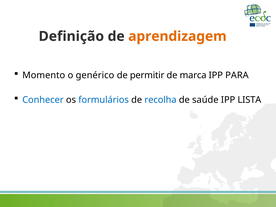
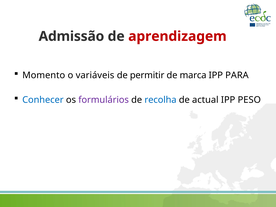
Definição: Definição -> Admissão (71, 36)
aprendizagem colour: orange -> red (177, 36)
genérico: genérico -> variáveis (95, 75)
formulários colour: blue -> purple (104, 100)
saúde: saúde -> actual (205, 100)
LISTA: LISTA -> PESO (249, 100)
